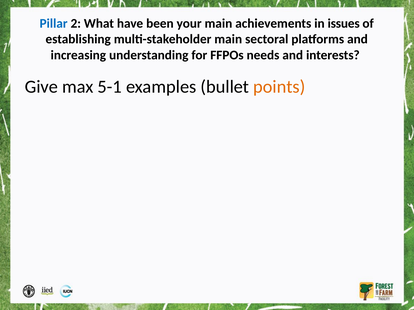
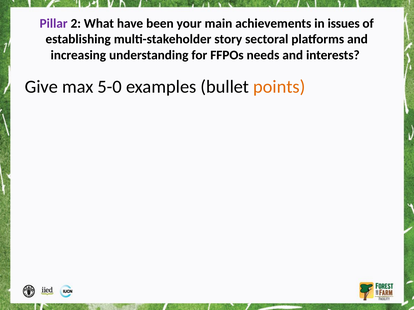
Pillar colour: blue -> purple (54, 23)
multi-stakeholder main: main -> story (228, 39)
5-1: 5-1 -> 5-0 (110, 87)
